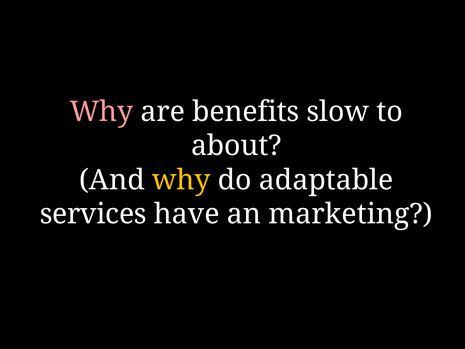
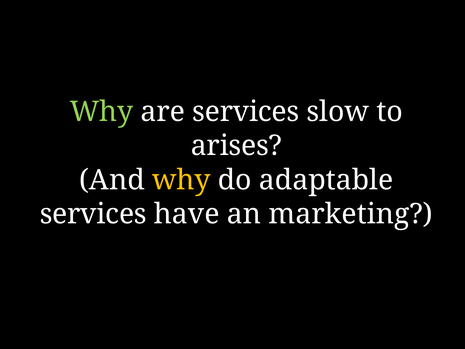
Why colour: pink -> light green (101, 112)
are benefits: benefits -> services (246, 112)
about: about -> arises (236, 146)
